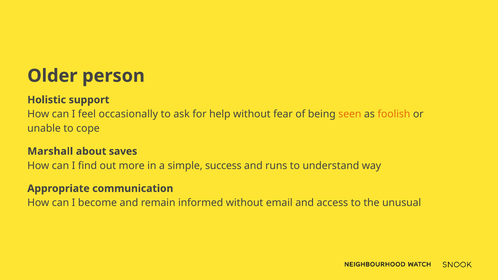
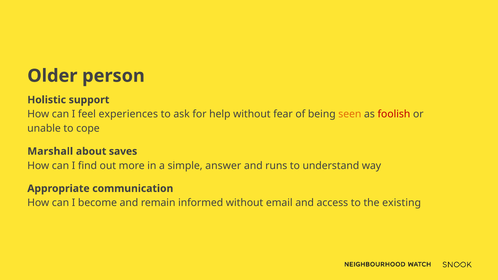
occasionally: occasionally -> experiences (128, 114)
foolish colour: orange -> red (394, 114)
success: success -> answer (223, 166)
unusual: unusual -> existing (402, 203)
